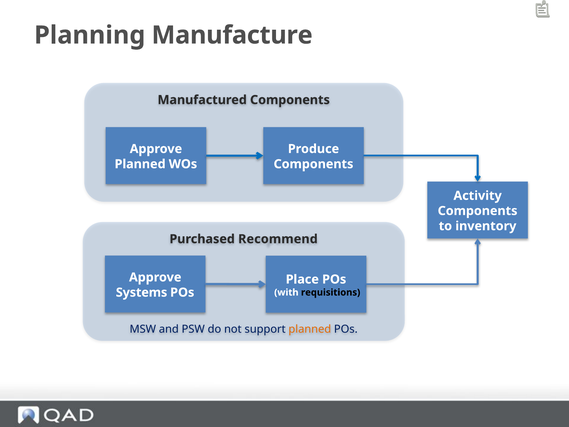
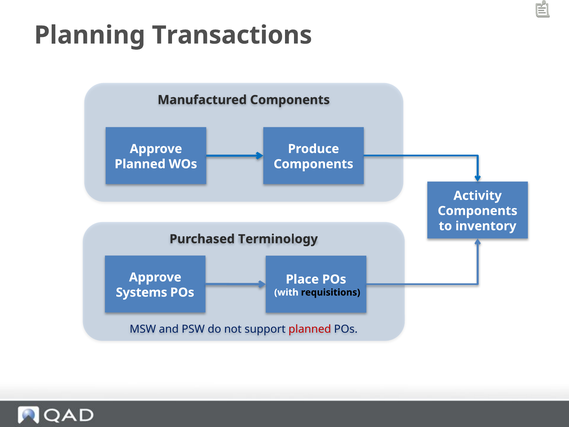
Manufacture: Manufacture -> Transactions (232, 35)
Recommend: Recommend -> Terminology (278, 239)
planned colour: orange -> red (310, 329)
